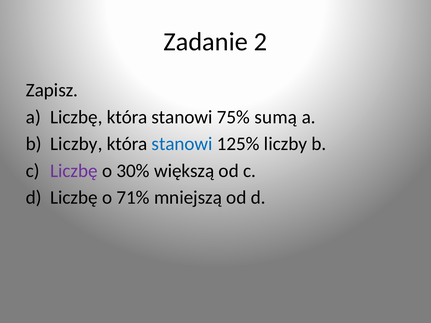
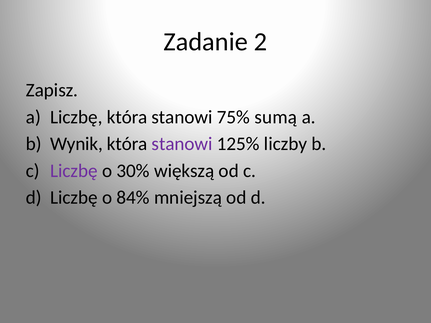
b Liczby: Liczby -> Wynik (76, 144)
stanowi colour: blue -> purple (182, 144)
71%: 71% -> 84% (133, 198)
